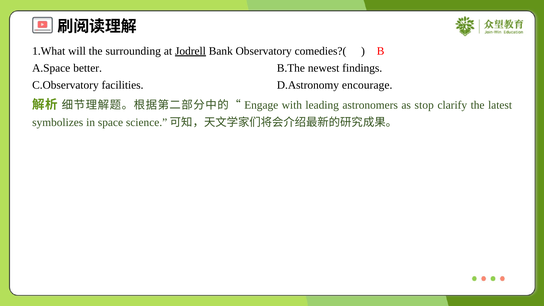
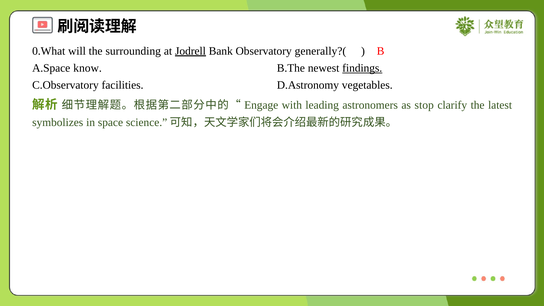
1.What: 1.What -> 0.What (49, 51)
comedies?(: comedies?( -> generally?( (320, 51)
better: better -> know (88, 68)
findings underline: none -> present (362, 68)
encourage: encourage -> vegetables (367, 85)
